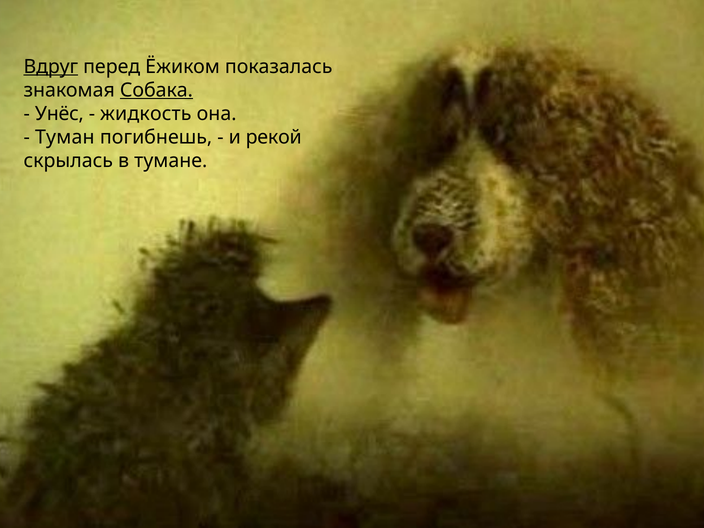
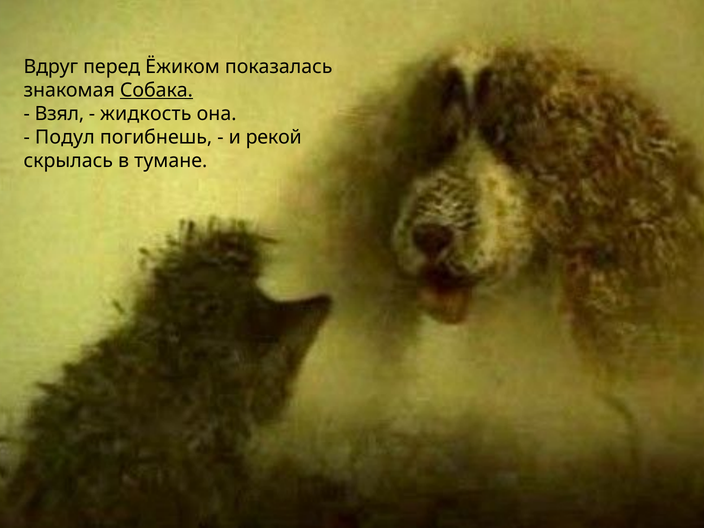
Вдруг underline: present -> none (51, 67)
Унёс: Унёс -> Взял (59, 114)
Туман: Туман -> Подул (65, 137)
